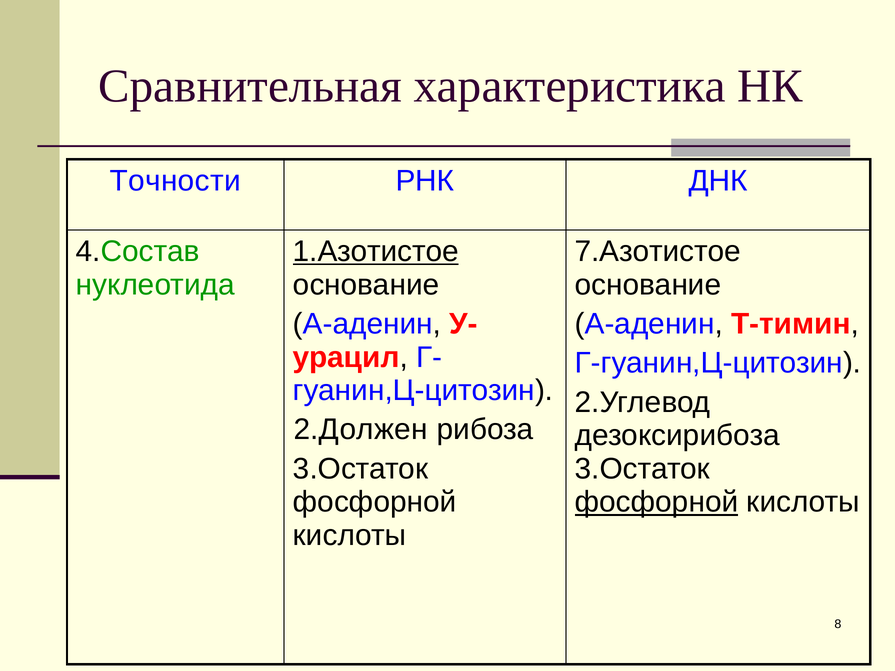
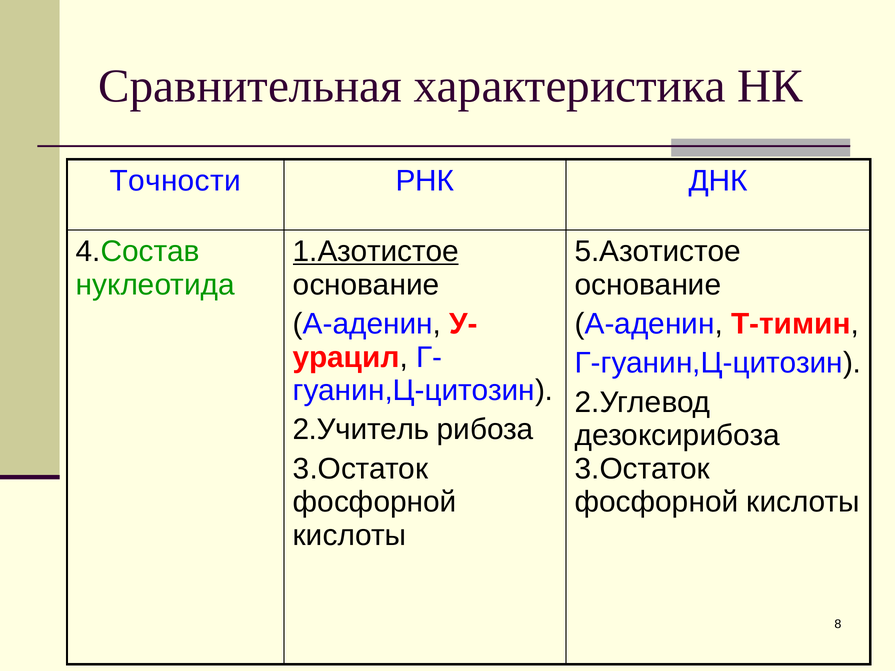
7.Азотистое: 7.Азотистое -> 5.Азотистое (658, 252)
2.Должен: 2.Должен -> 2.Учитель (361, 430)
фосфорной underline: present -> none (657, 502)
